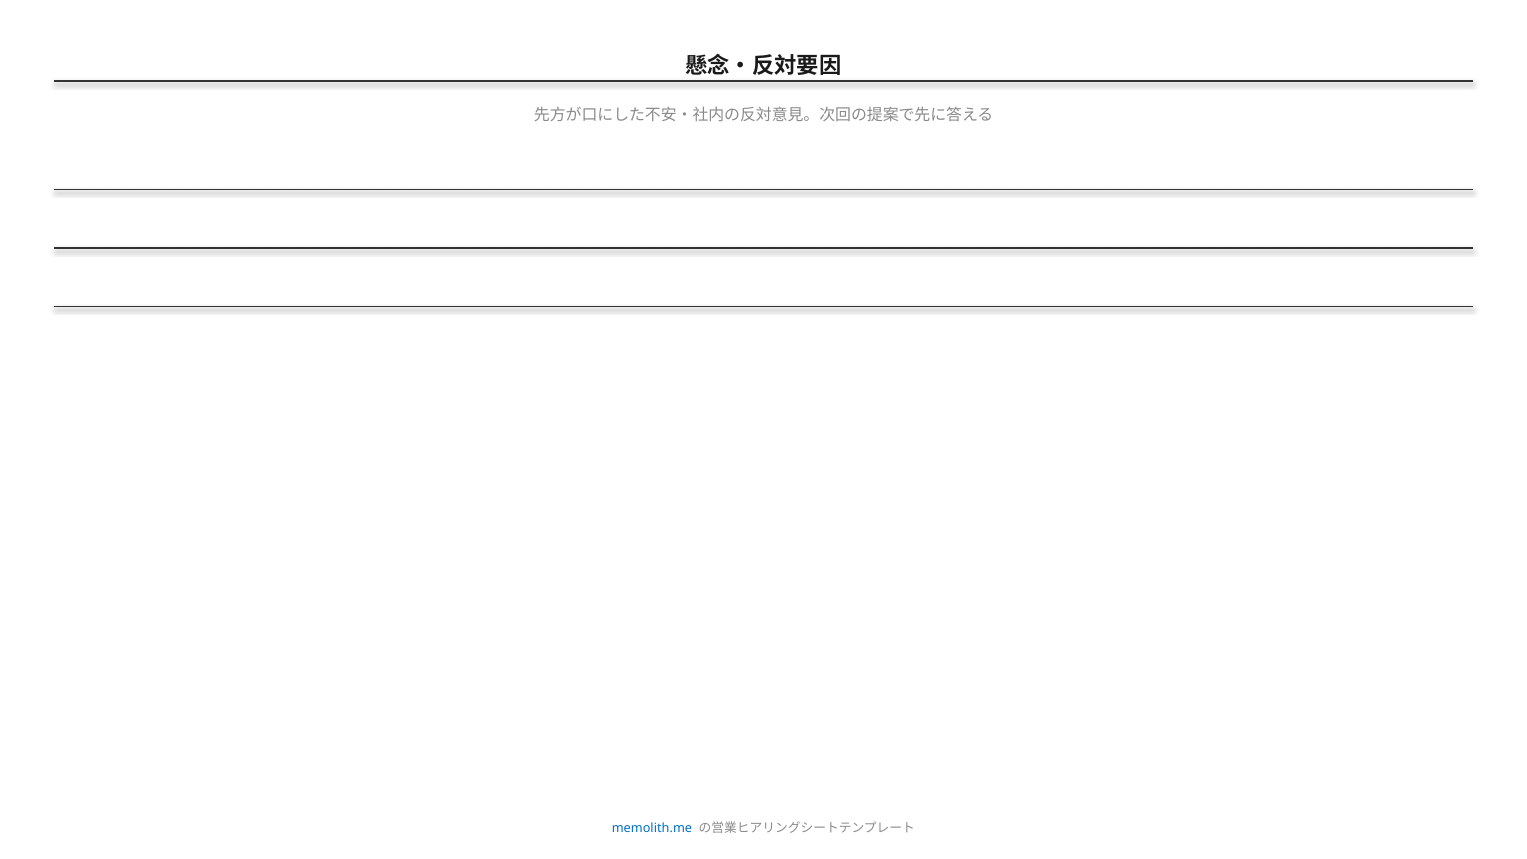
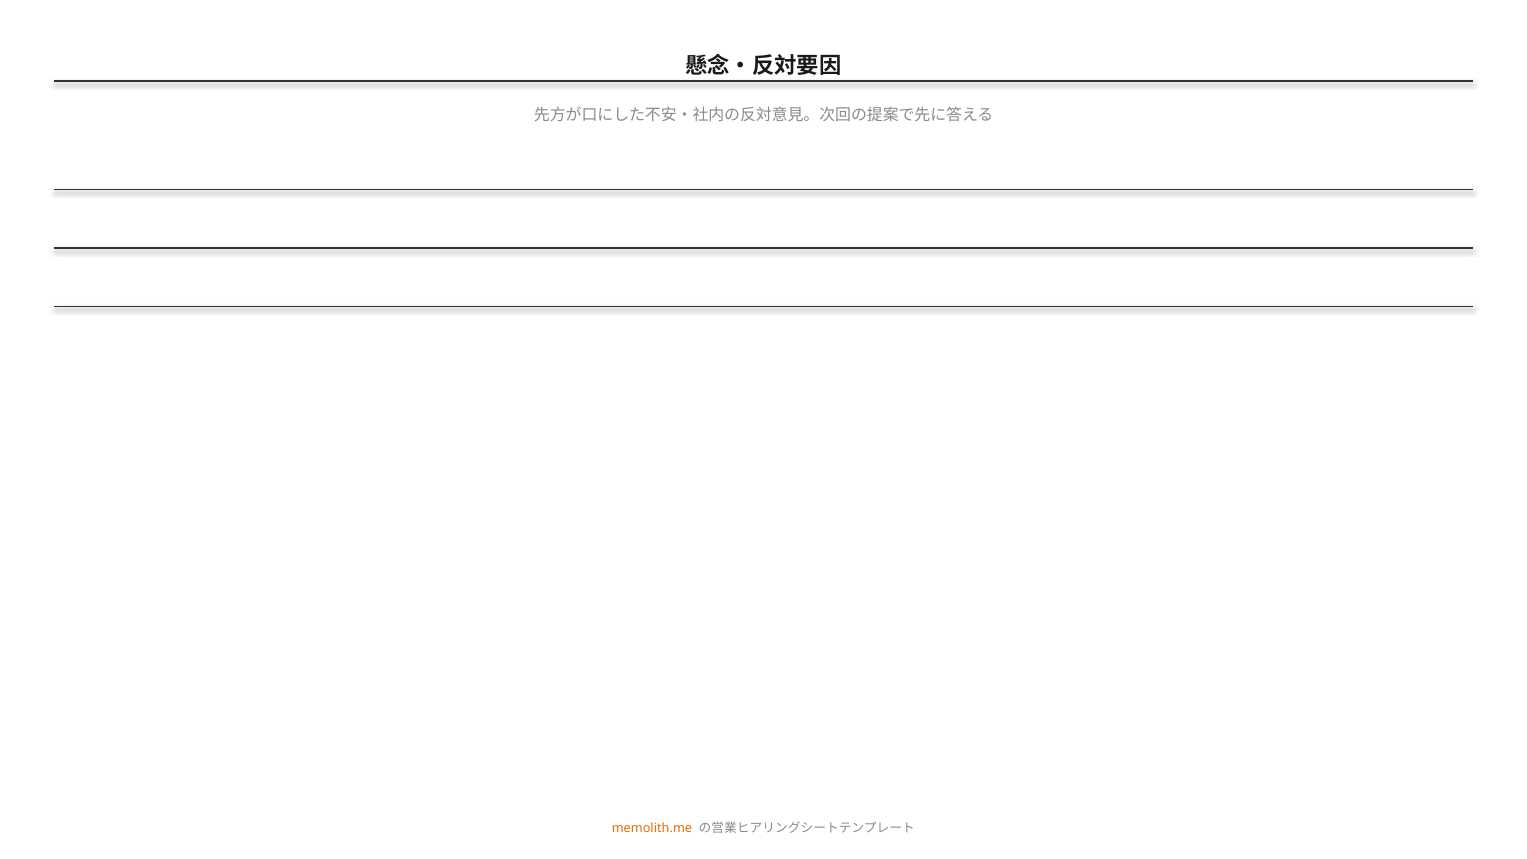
memolith.me colour: blue -> orange (652, 828)
